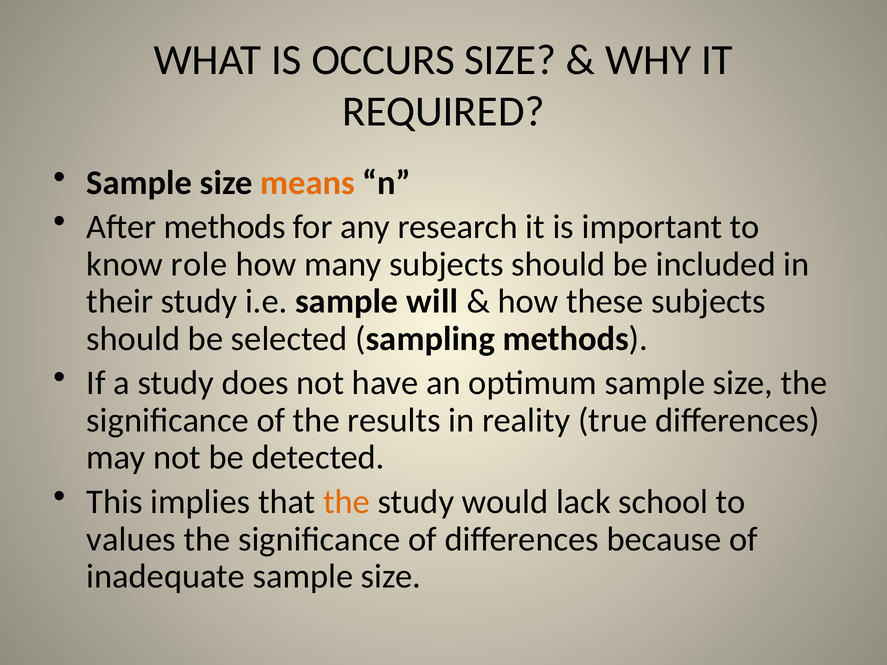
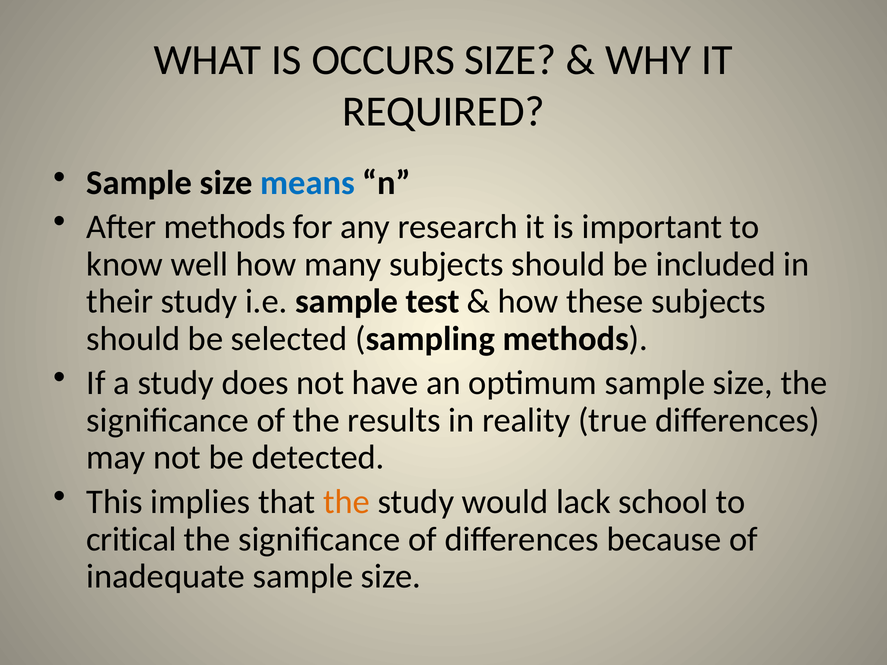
means colour: orange -> blue (307, 183)
role: role -> well (199, 264)
will: will -> test (433, 302)
values: values -> critical (131, 539)
